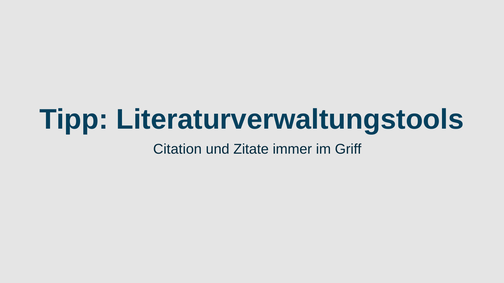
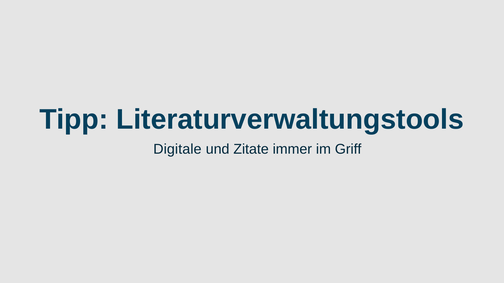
Citation: Citation -> Digitale (177, 149)
